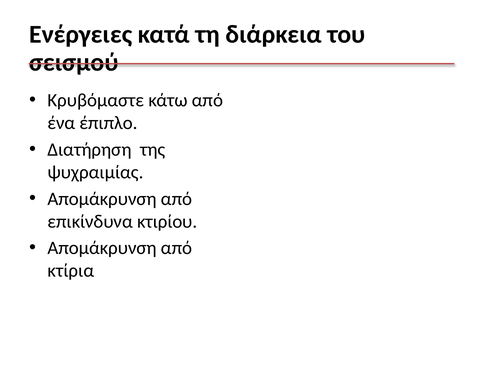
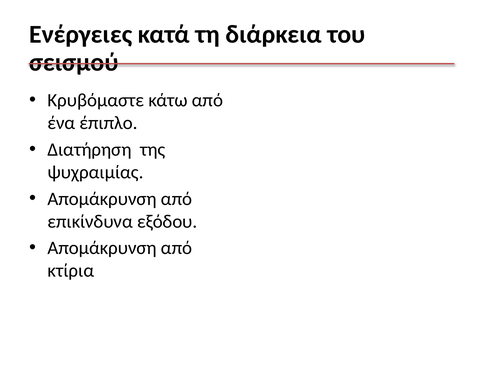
κτιρίου: κτιρίου -> εξόδου (167, 222)
